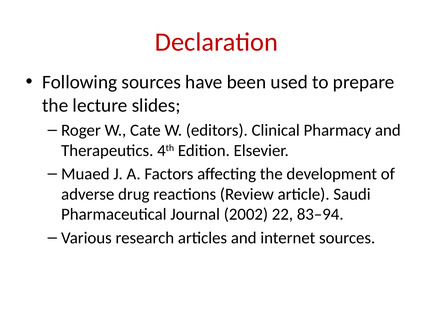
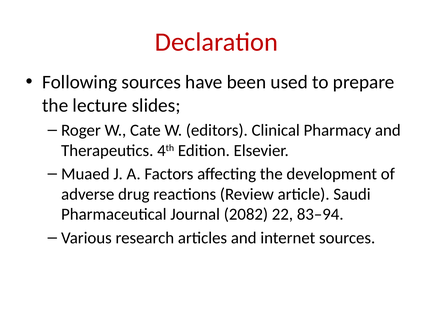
2002: 2002 -> 2082 (246, 214)
